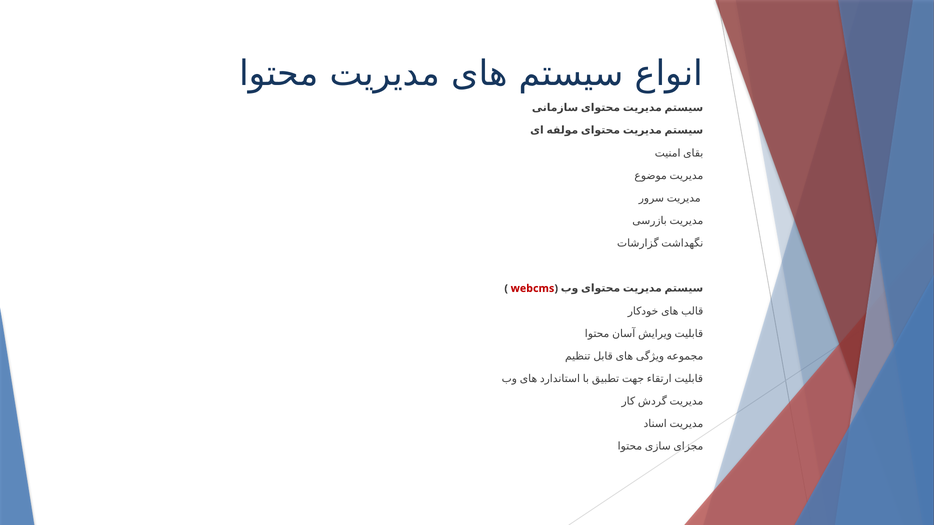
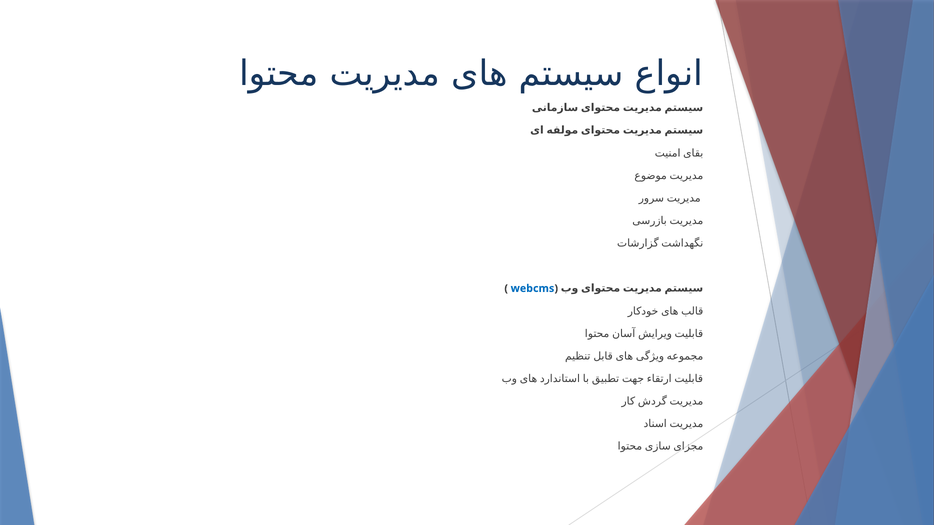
webcms colour: red -> blue (532, 289)
